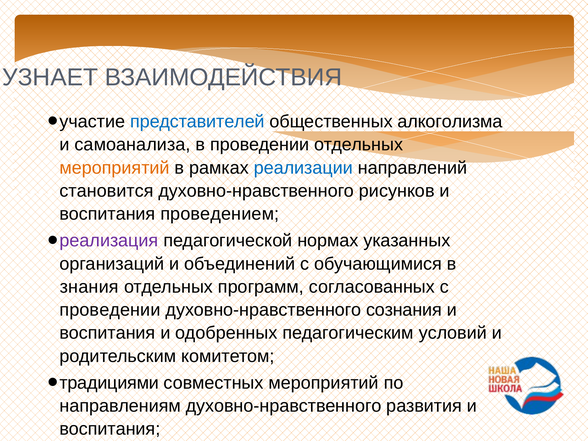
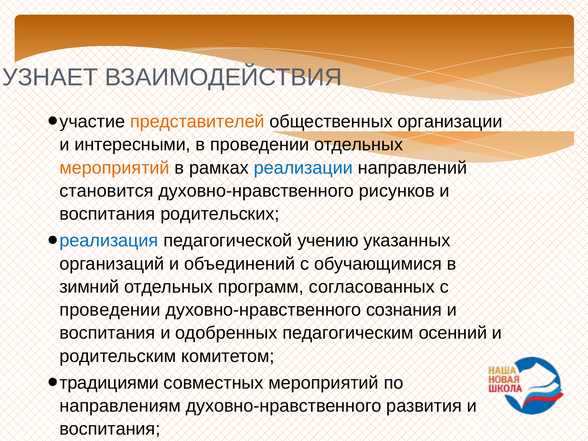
представителей colour: blue -> orange (197, 122)
алкоголизма: алкоголизма -> организации (450, 122)
самоанализа: самоанализа -> интересными (133, 145)
воспитания проведением: проведением -> родительских (220, 214)
реализация colour: purple -> blue (109, 241)
нормах: нормах -> учению (328, 241)
знания: знания -> зимний (89, 287)
условий: условий -> осенний (453, 333)
